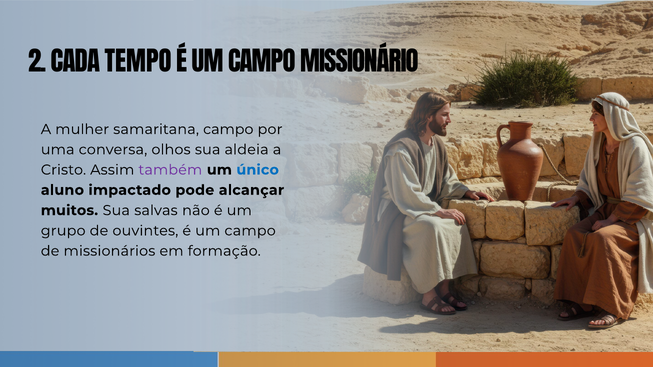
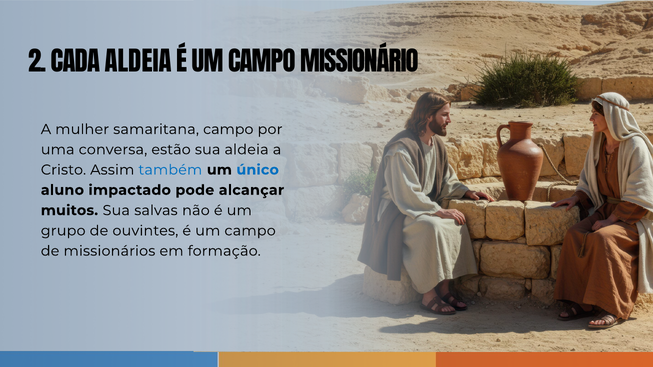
CADA TEMPO: TEMPO -> ALDEIA (138, 63)
olhos: olhos -> estão (171, 150)
também colour: purple -> blue (170, 170)
